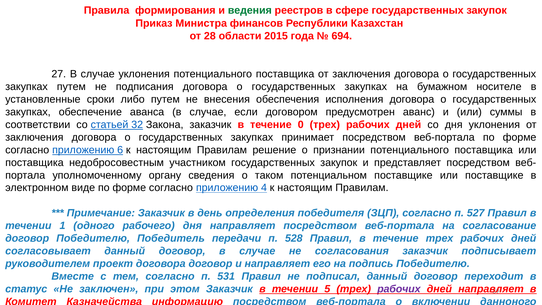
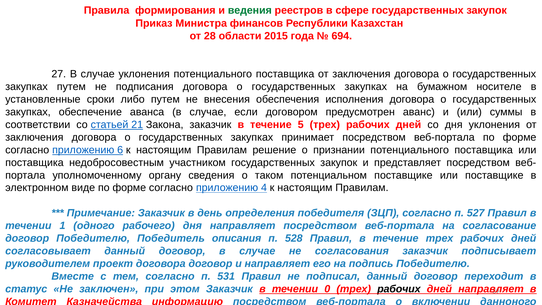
32: 32 -> 21 (137, 125)
0: 0 -> 5 (301, 125)
передачи: передачи -> описания (237, 238)
5: 5 -> 0 (327, 289)
рабочих colour: purple -> black (399, 289)
